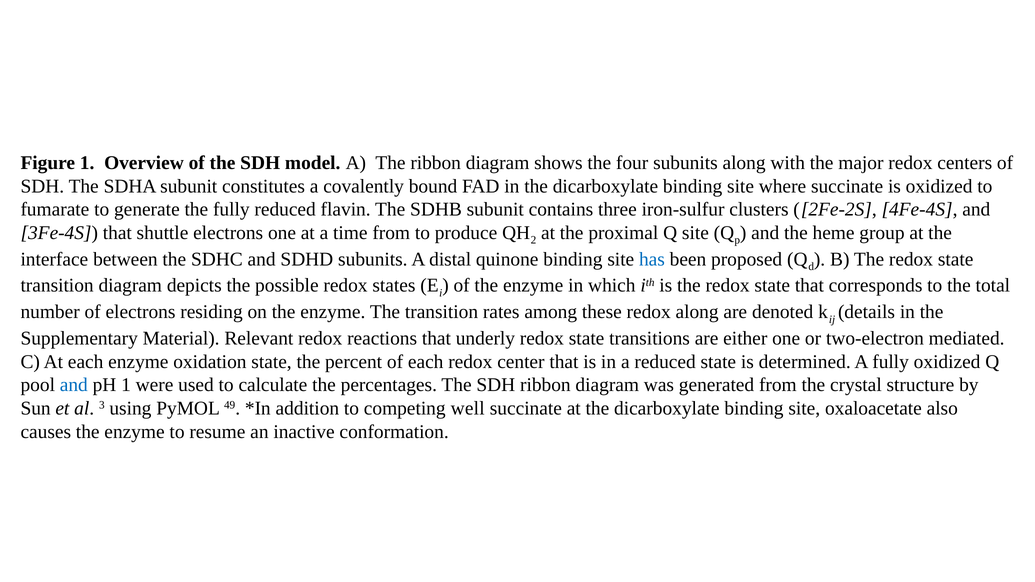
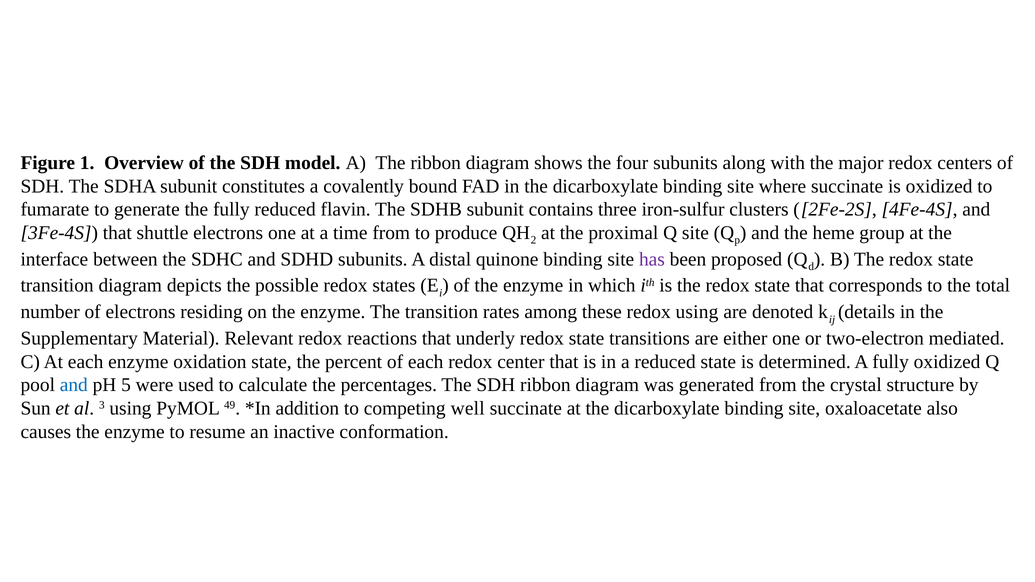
has colour: blue -> purple (652, 259)
redox along: along -> using (697, 312)
pH 1: 1 -> 5 (126, 385)
